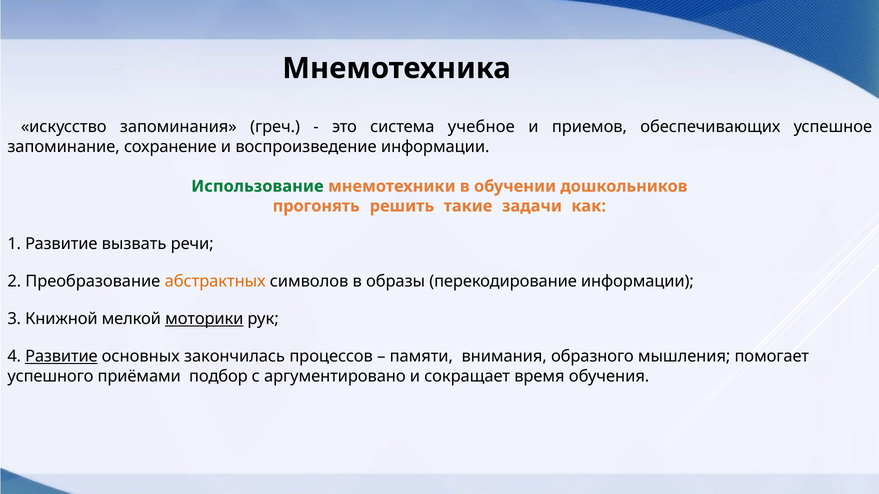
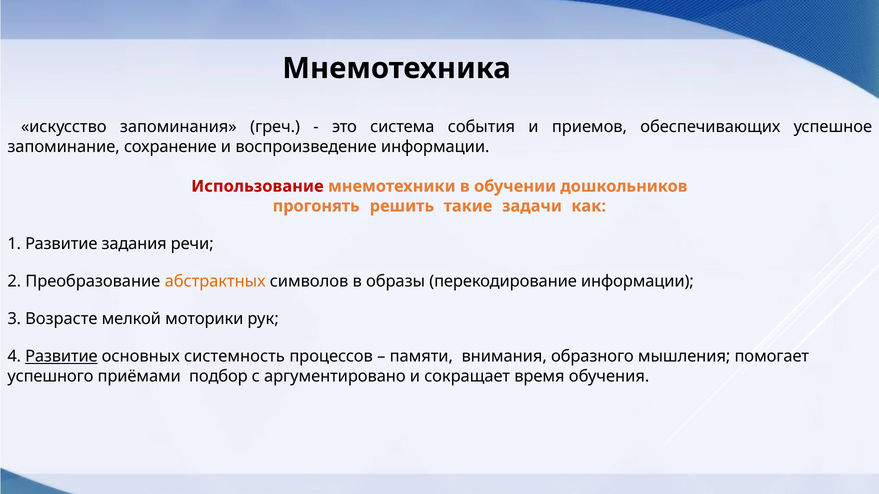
учебное: учебное -> события (481, 127)
Использование colour: green -> red (257, 186)
вызвать: вызвать -> задания (134, 244)
Книжной: Книжной -> Возрасте (61, 319)
моторики underline: present -> none (204, 319)
закончилась: закончилась -> системность (234, 357)
